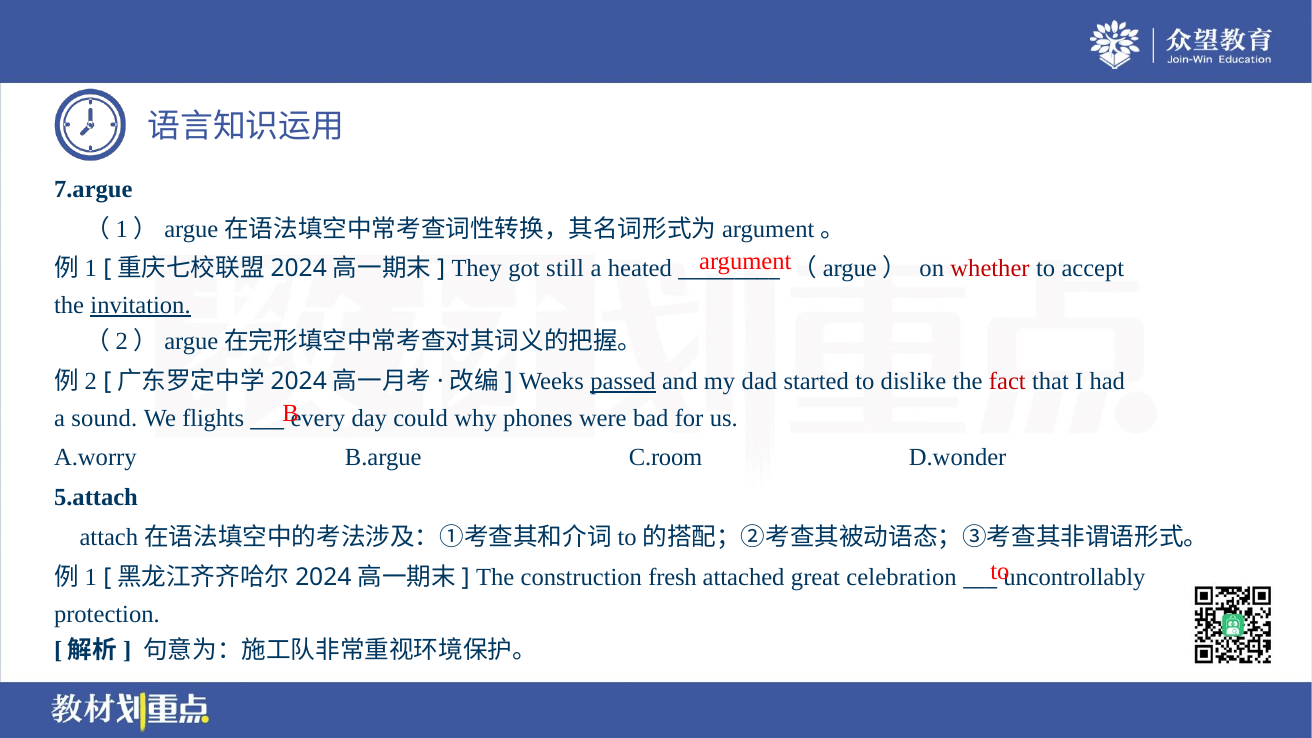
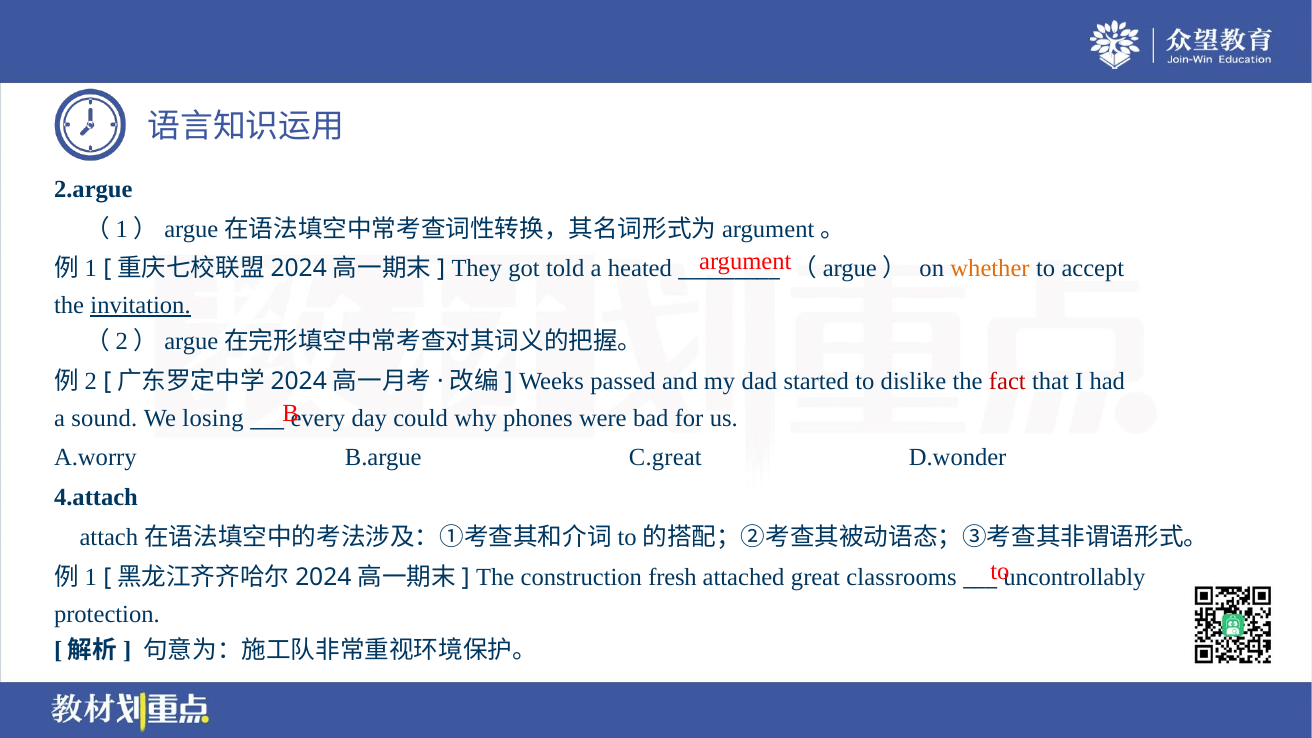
7.argue: 7.argue -> 2.argue (93, 189)
still: still -> told (565, 269)
whether colour: red -> orange (990, 269)
passed underline: present -> none (623, 381)
flights: flights -> losing (213, 418)
C.room: C.room -> C.great (665, 457)
5.attach: 5.attach -> 4.attach (96, 498)
celebration: celebration -> classrooms (902, 577)
